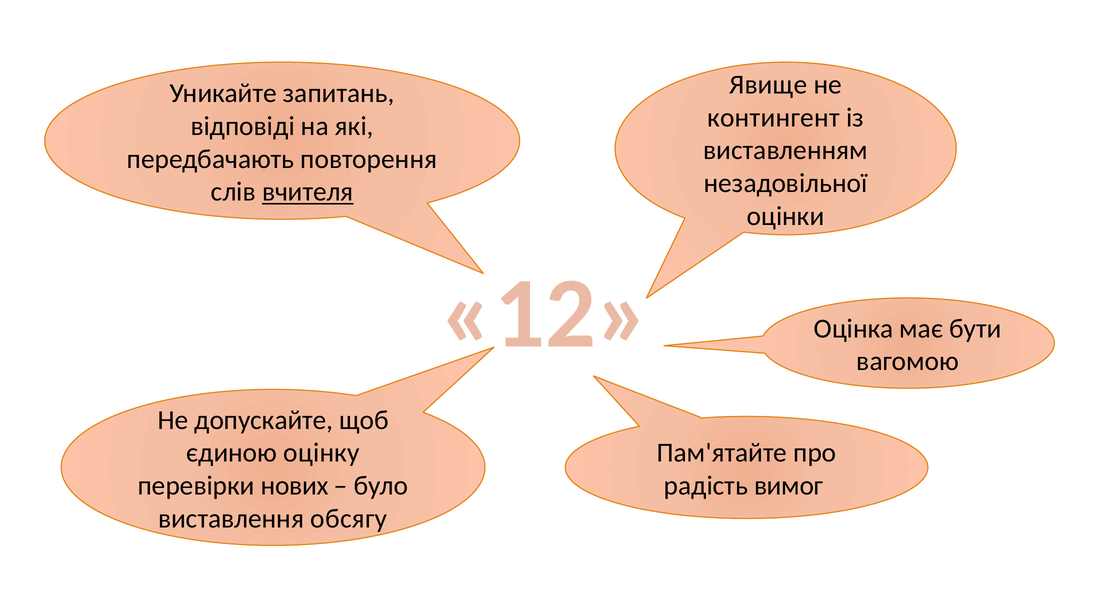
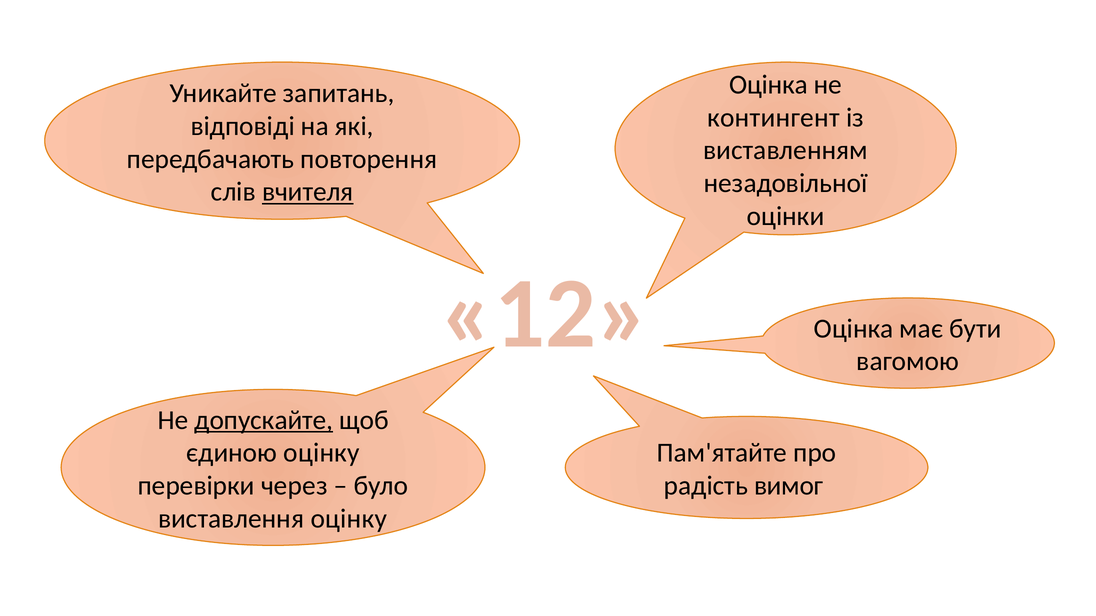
Явище: Явище -> Оцінка (768, 85)
допускайте underline: none -> present (264, 420)
нових: нових -> через (294, 486)
виставлення обсягу: обсягу -> оцінку (349, 519)
